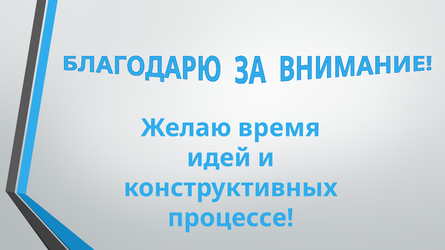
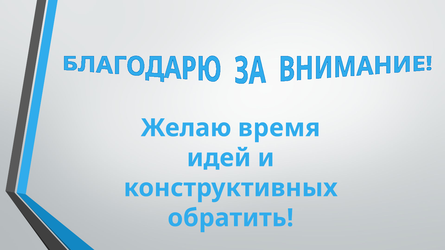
процессе: процессе -> обратить (231, 218)
